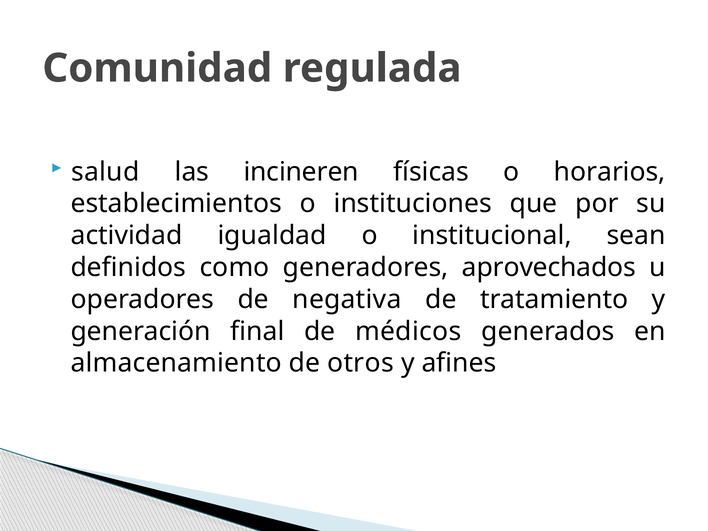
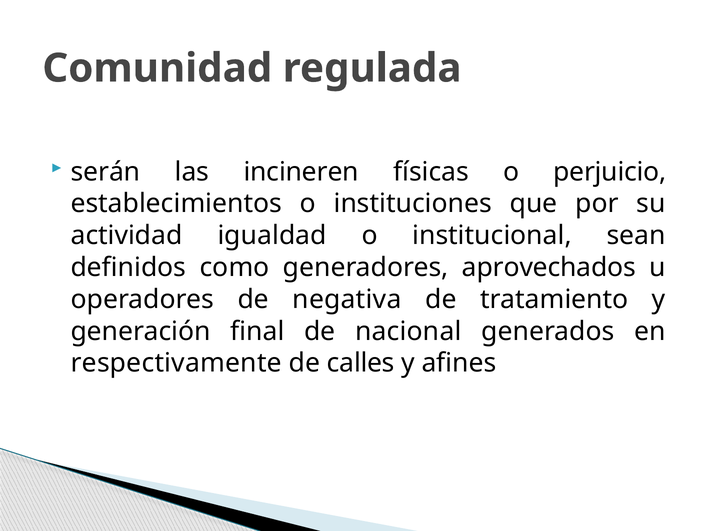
salud: salud -> serán (105, 172)
horarios: horarios -> perjuicio (610, 172)
médicos: médicos -> nacional (408, 331)
almacenamiento: almacenamiento -> respectivamente (176, 363)
otros: otros -> calles (361, 363)
